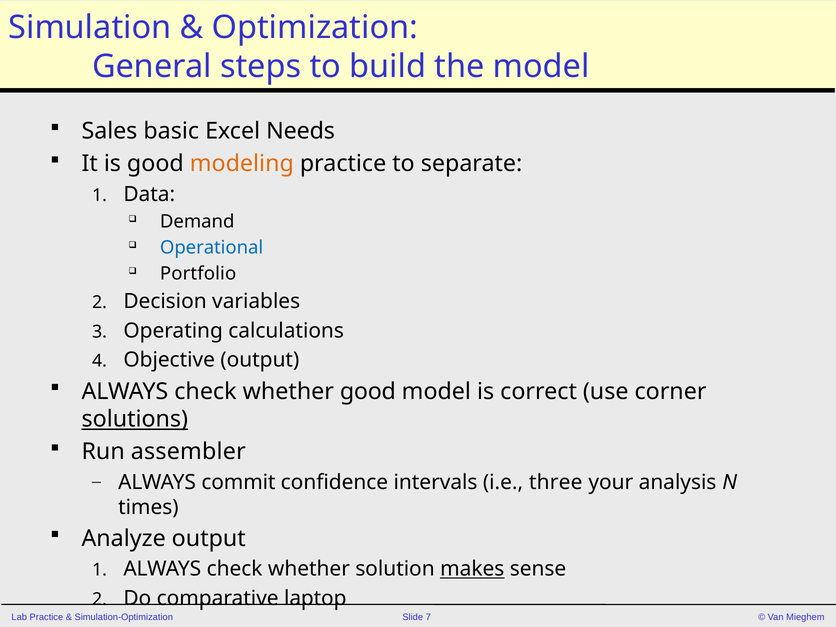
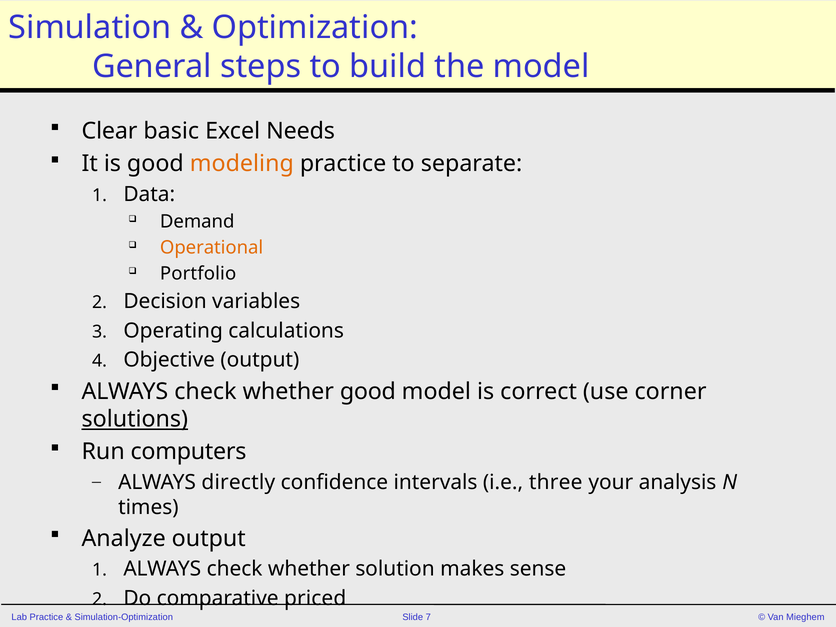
Sales: Sales -> Clear (110, 131)
Operational colour: blue -> orange (212, 248)
assembler: assembler -> computers (189, 452)
commit: commit -> directly (238, 482)
makes underline: present -> none (472, 569)
laptop: laptop -> priced (315, 598)
